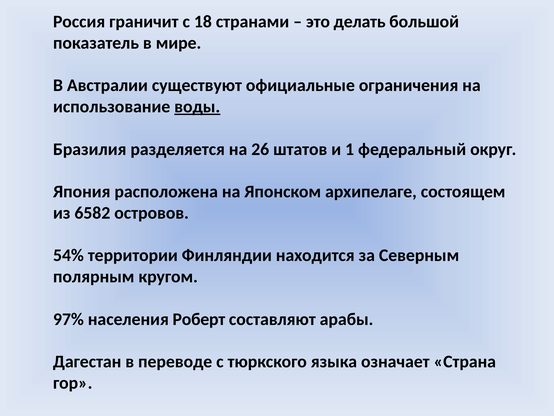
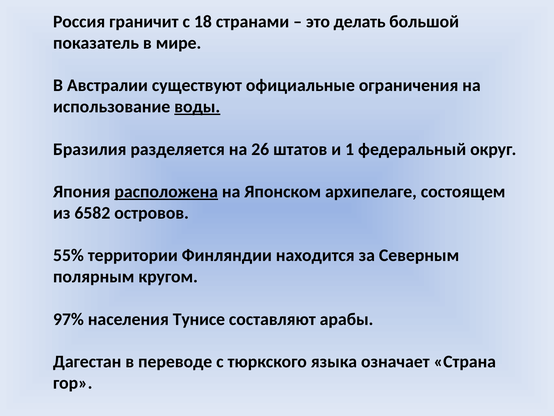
расположена underline: none -> present (166, 191)
54%: 54% -> 55% (68, 255)
Роберт: Роберт -> Тунисе (199, 319)
